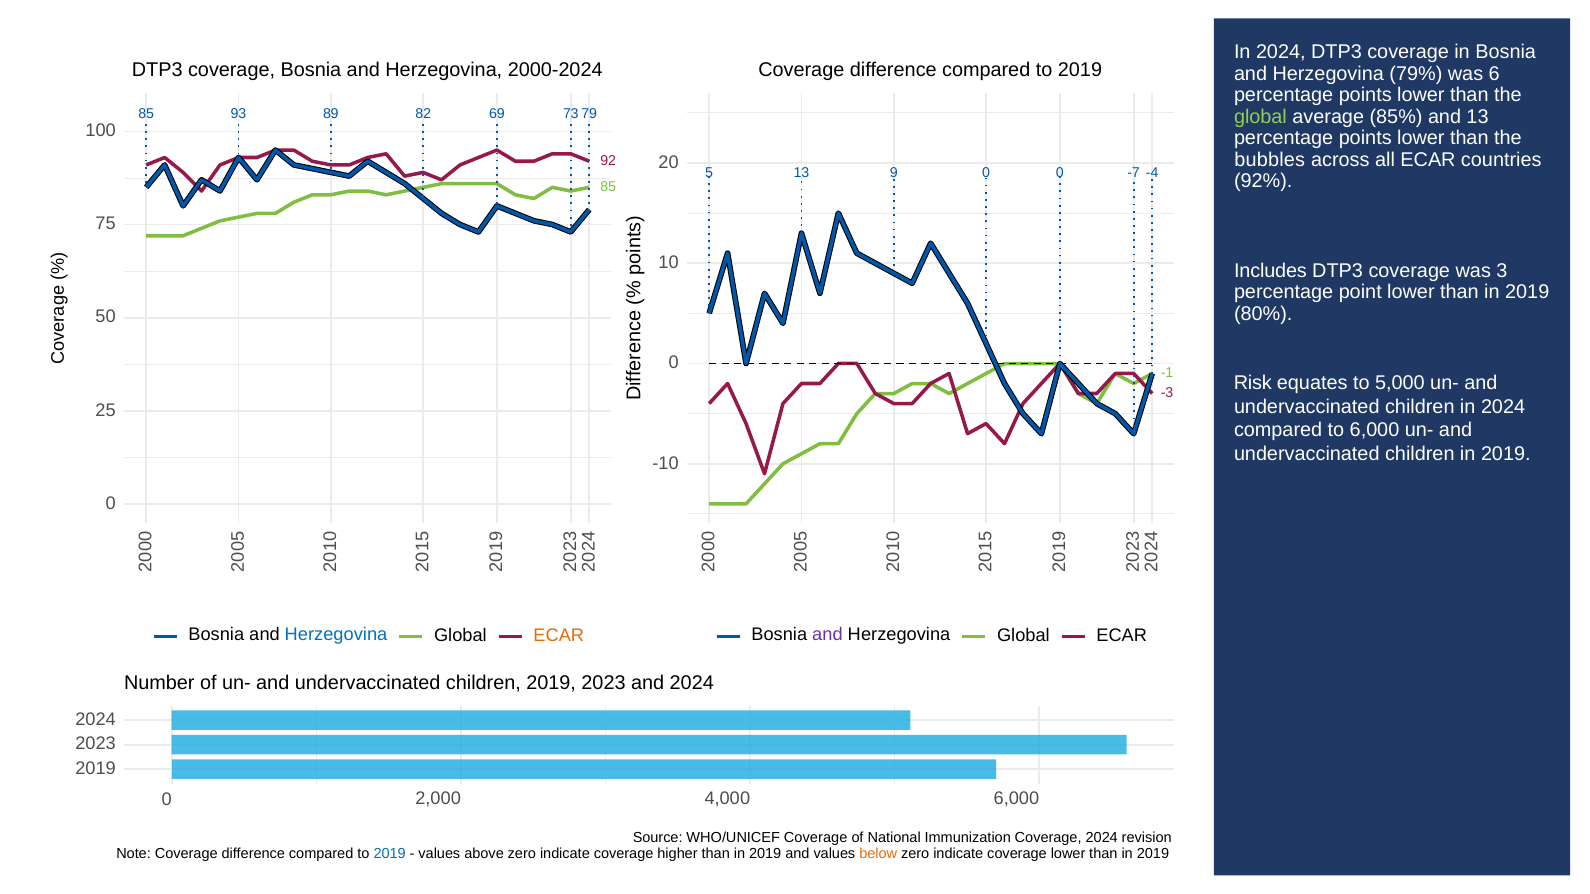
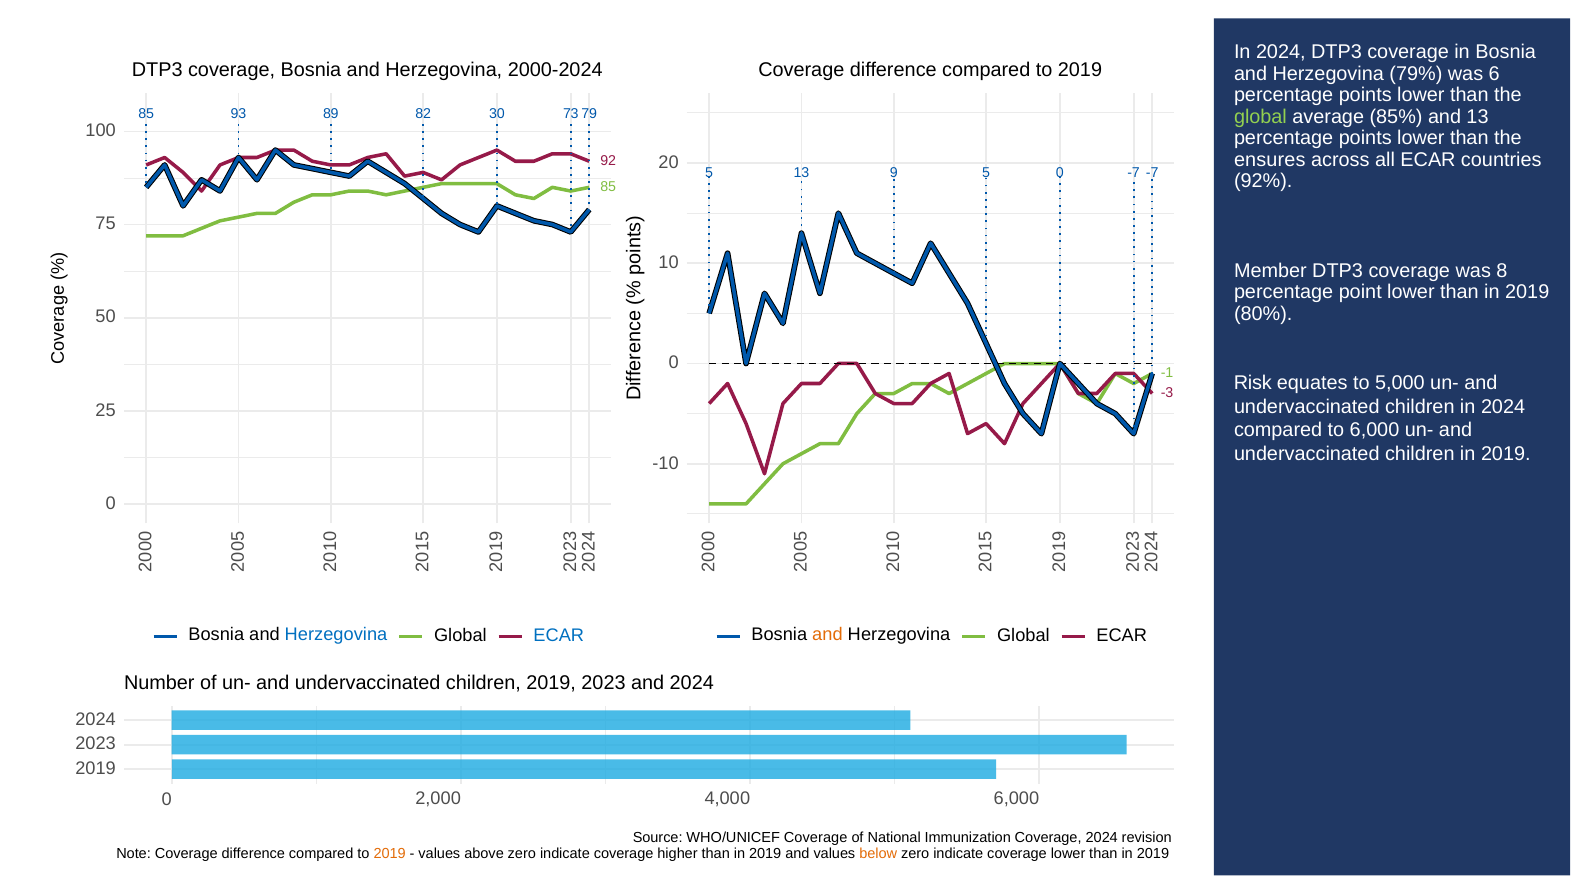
69: 69 -> 30 (497, 114)
bubbles: bubbles -> ensures (1270, 160)
9 0: 0 -> 5 (986, 173)
-7 -4: -4 -> -7 (1152, 173)
Includes: Includes -> Member (1270, 271)
was 3: 3 -> 8 (1502, 271)
ECAR colour: orange -> blue (559, 636)
and colour: purple -> orange (827, 634)
2019 colour: blue -> orange (390, 854)
